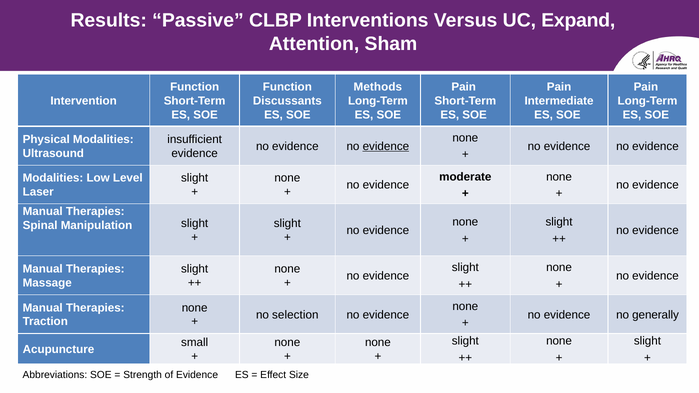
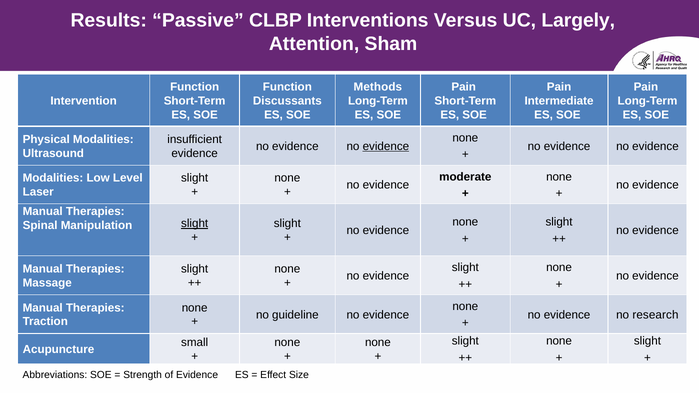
Expand: Expand -> Largely (578, 20)
slight underline: none -> present (195, 224)
selection: selection -> guideline (295, 315)
generally: generally -> research (655, 315)
